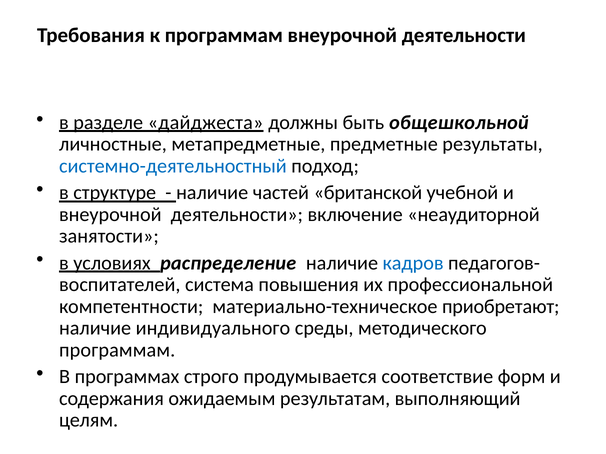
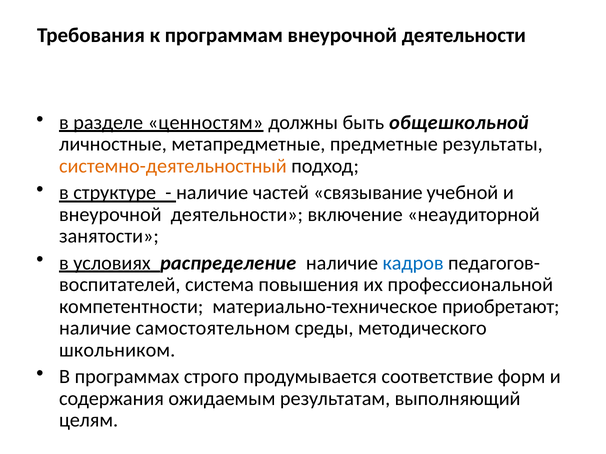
дайджеста: дайджеста -> ценностям (206, 123)
системно-деятельностный colour: blue -> orange (173, 166)
британской: британской -> связывание (368, 193)
индивидуального: индивидуального -> самостоятельном (213, 329)
программам: программам -> школьником (117, 350)
